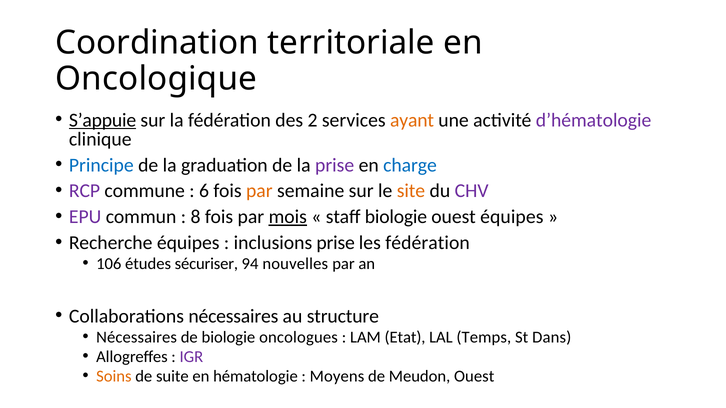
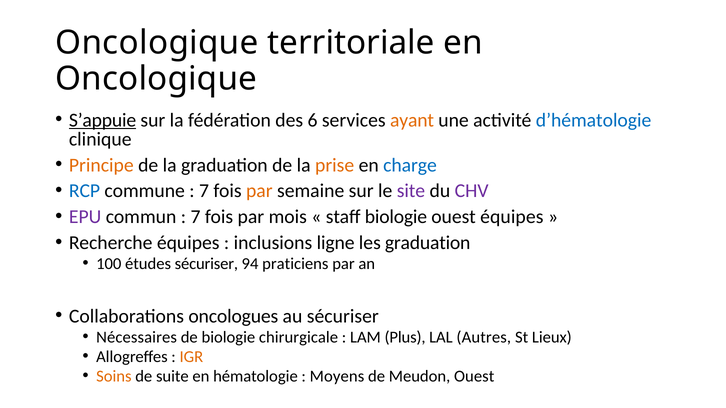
Coordination: Coordination -> Oncologique (157, 43)
2: 2 -> 6 (312, 120)
d’hématologie colour: purple -> blue (594, 120)
Principe colour: blue -> orange (101, 165)
prise colour: purple -> orange (335, 165)
RCP colour: purple -> blue (85, 191)
6: 6 -> 7 (204, 191)
site colour: orange -> purple (411, 191)
8: 8 -> 7 (195, 217)
mois underline: present -> none (288, 217)
inclusions prise: prise -> ligne (336, 243)
les fédération: fédération -> graduation (428, 243)
106: 106 -> 100 (109, 264)
nouvelles: nouvelles -> praticiens (295, 264)
Collaborations nécessaires: nécessaires -> oncologues (233, 316)
au structure: structure -> sécuriser (343, 316)
oncologues: oncologues -> chirurgicale (299, 337)
Etat: Etat -> Plus (405, 337)
Temps: Temps -> Autres (484, 337)
Dans: Dans -> Lieux (552, 337)
IGR colour: purple -> orange (191, 357)
